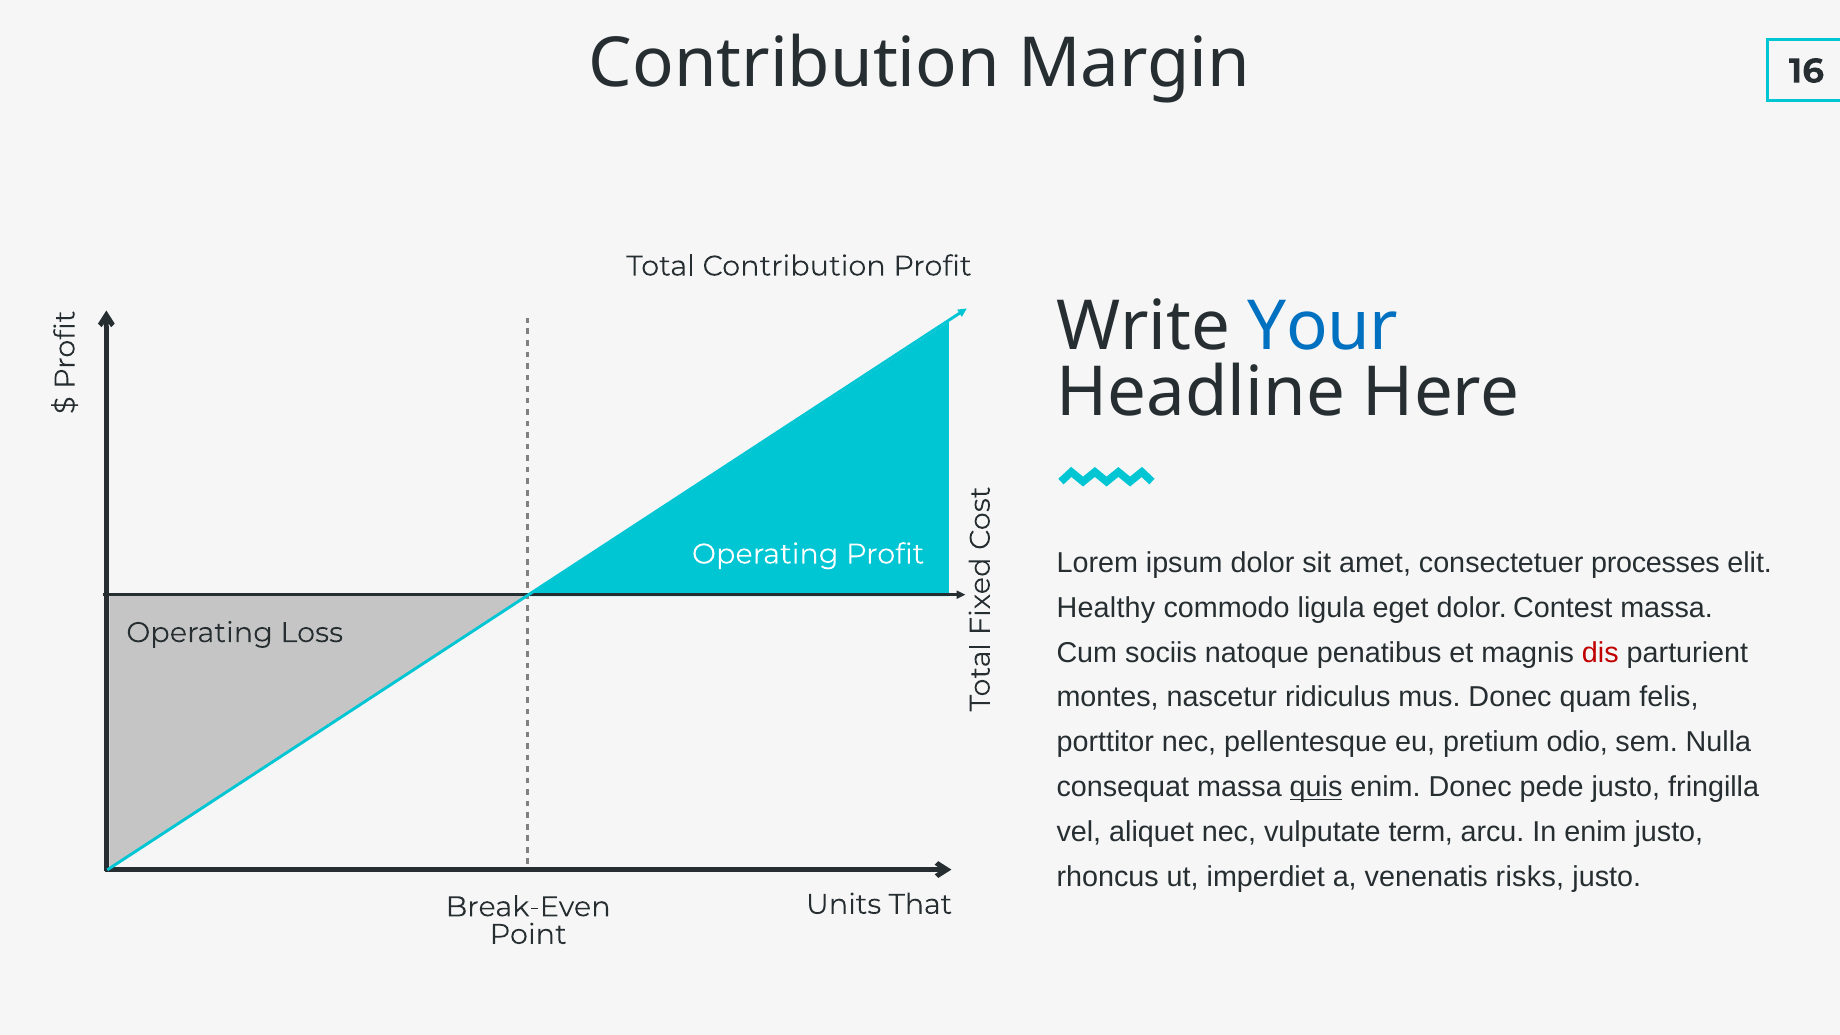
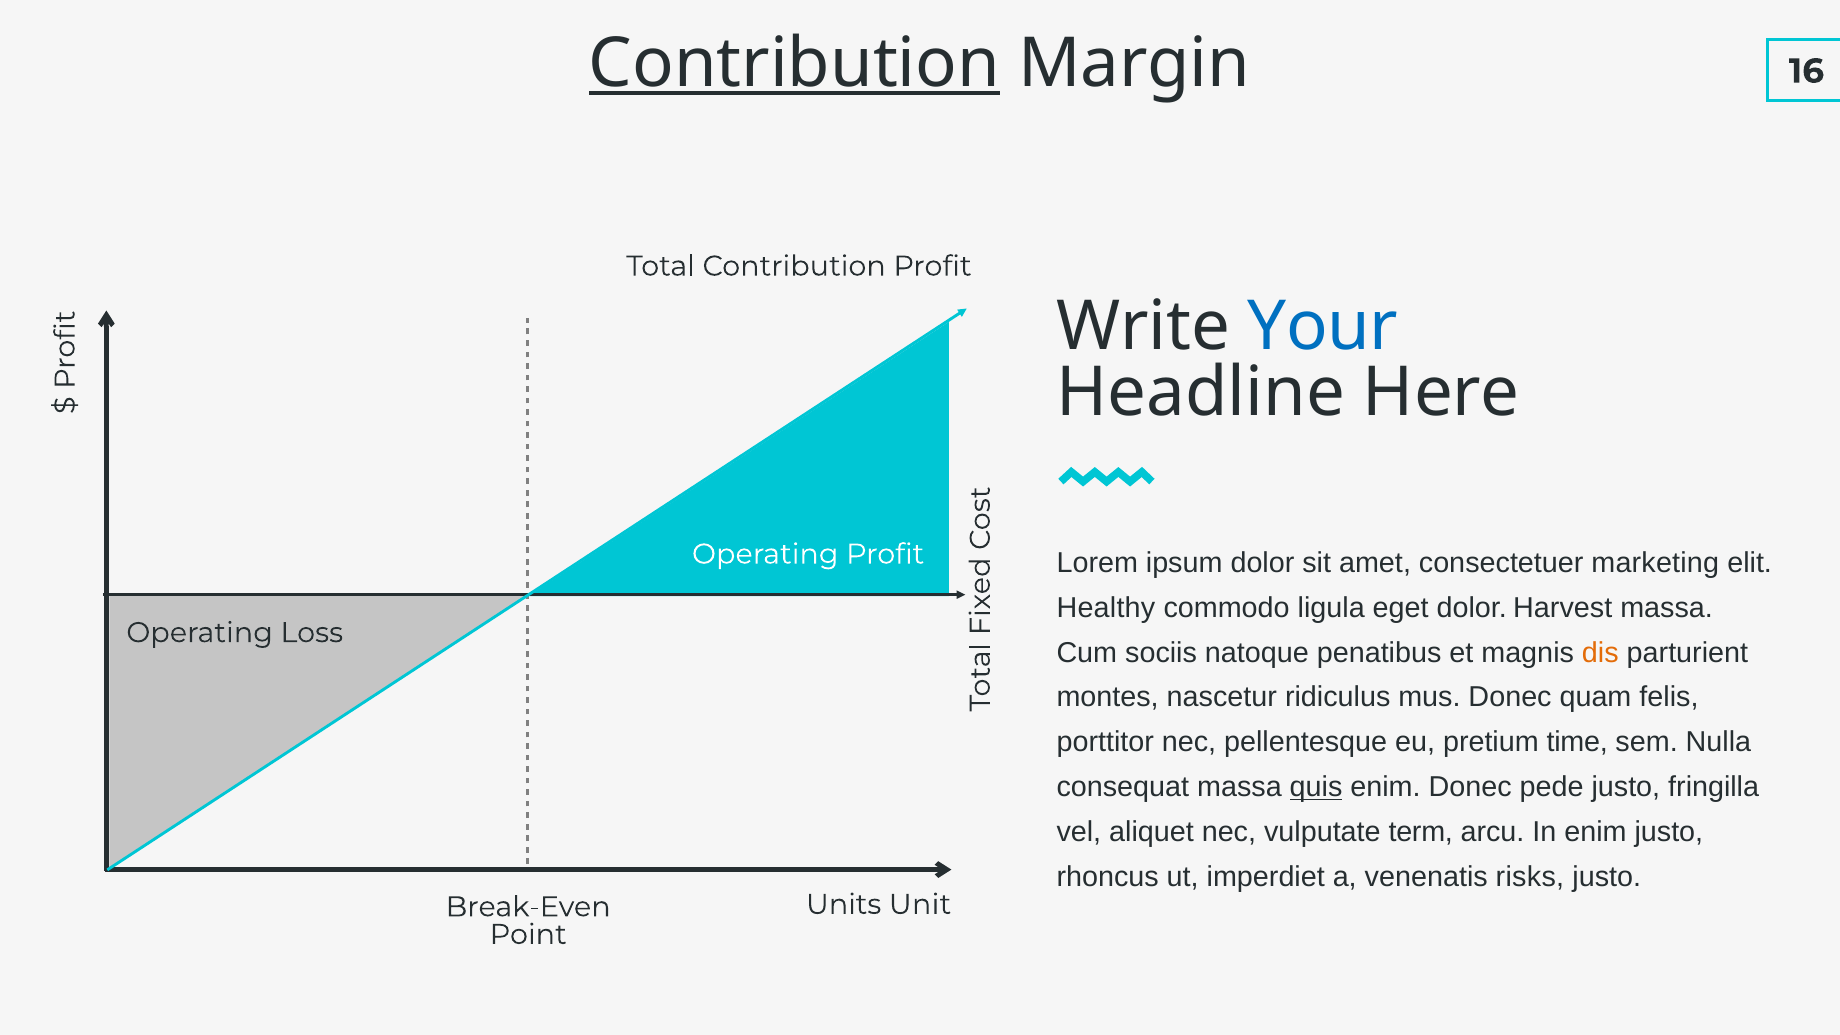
Contribution underline: none -> present (794, 64)
processes: processes -> marketing (1655, 563)
Contest: Contest -> Harvest (1563, 608)
dis colour: red -> orange (1600, 653)
odio: odio -> time (1577, 742)
That: That -> Unit (920, 904)
